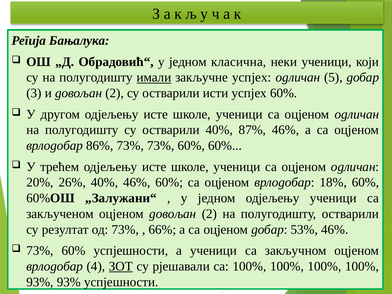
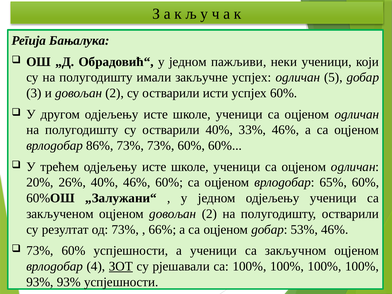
класична: класична -> пажљиви (239, 62)
имали underline: present -> none (154, 77)
87%: 87% -> 33% (252, 130)
18%: 18% -> 65% (333, 182)
